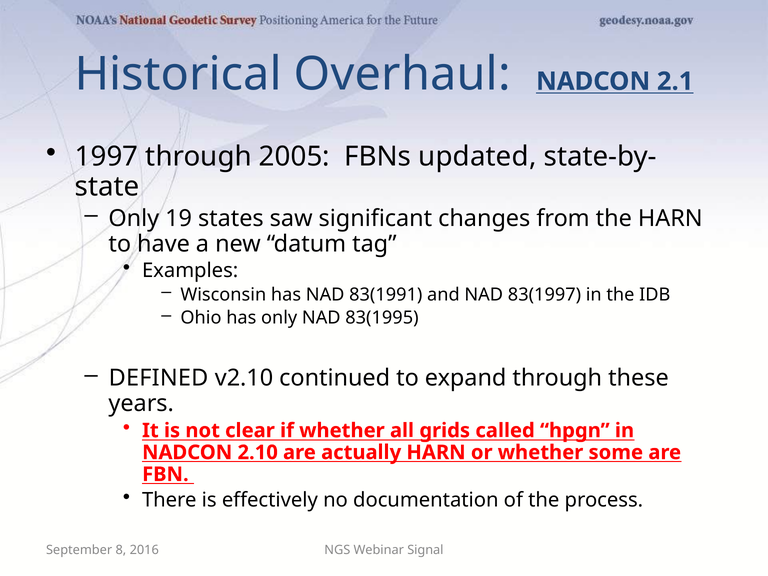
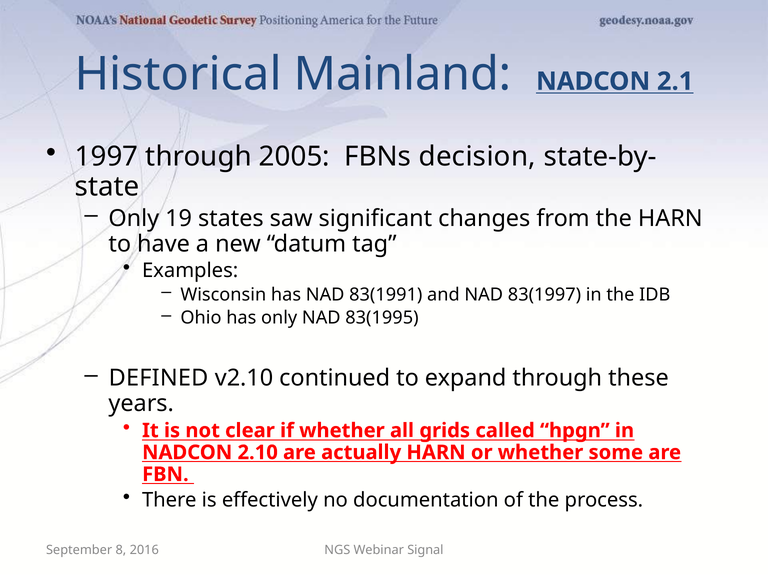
Overhaul: Overhaul -> Mainland (403, 74)
updated: updated -> decision (477, 157)
